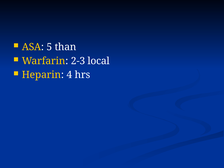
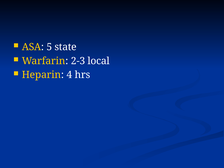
than: than -> state (66, 47)
